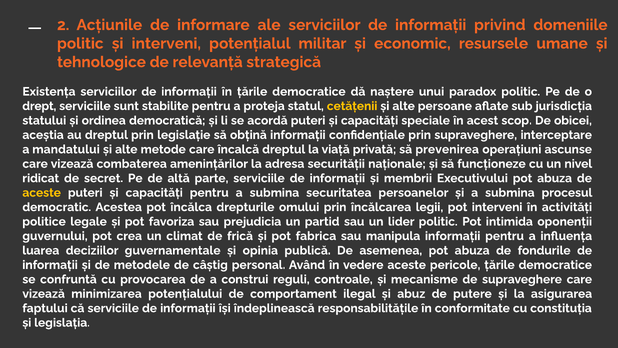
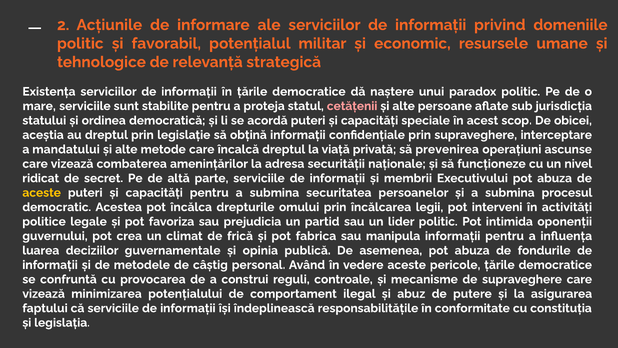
și interveni: interveni -> favorabil (166, 43)
drept: drept -> mare (39, 106)
cetățenii colour: yellow -> pink (352, 106)
